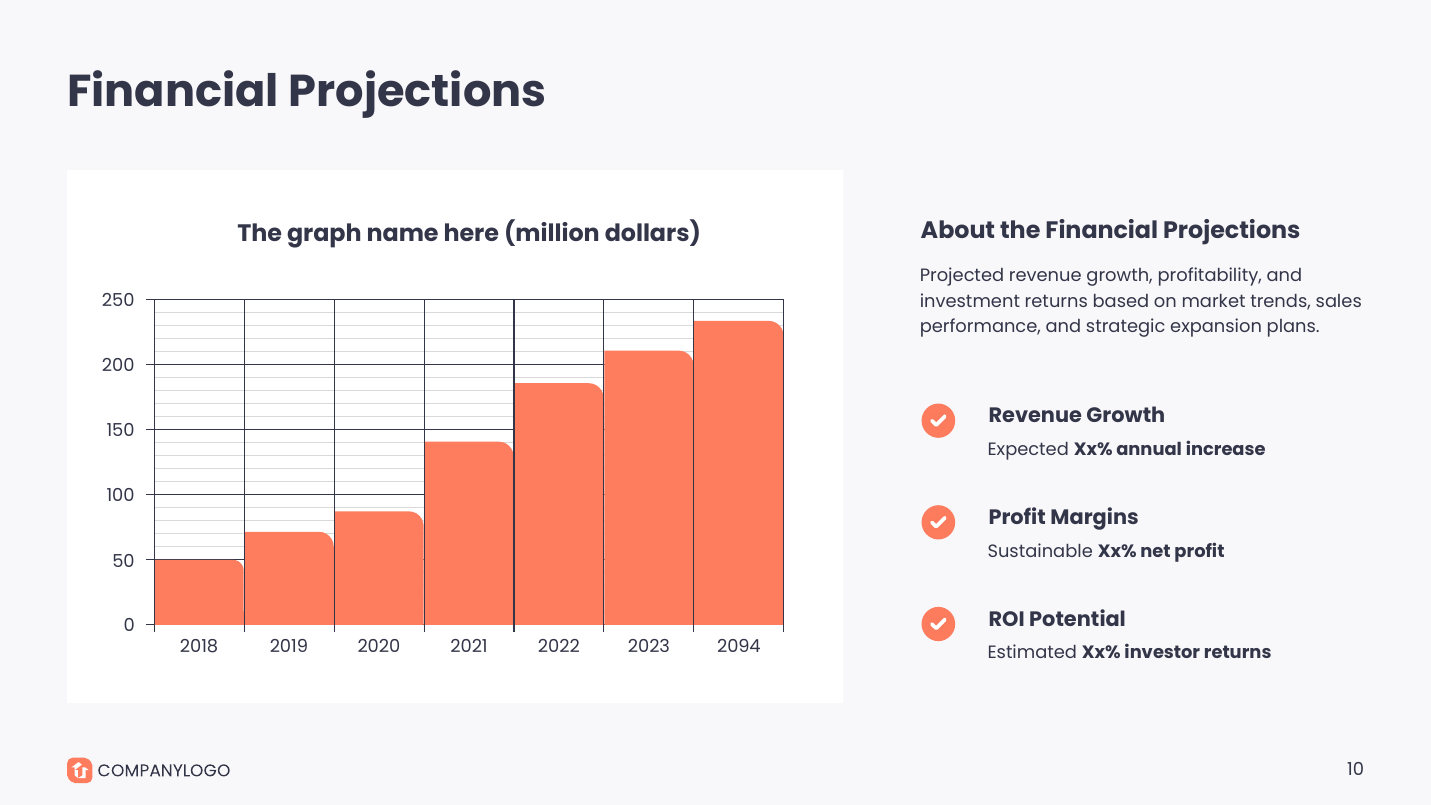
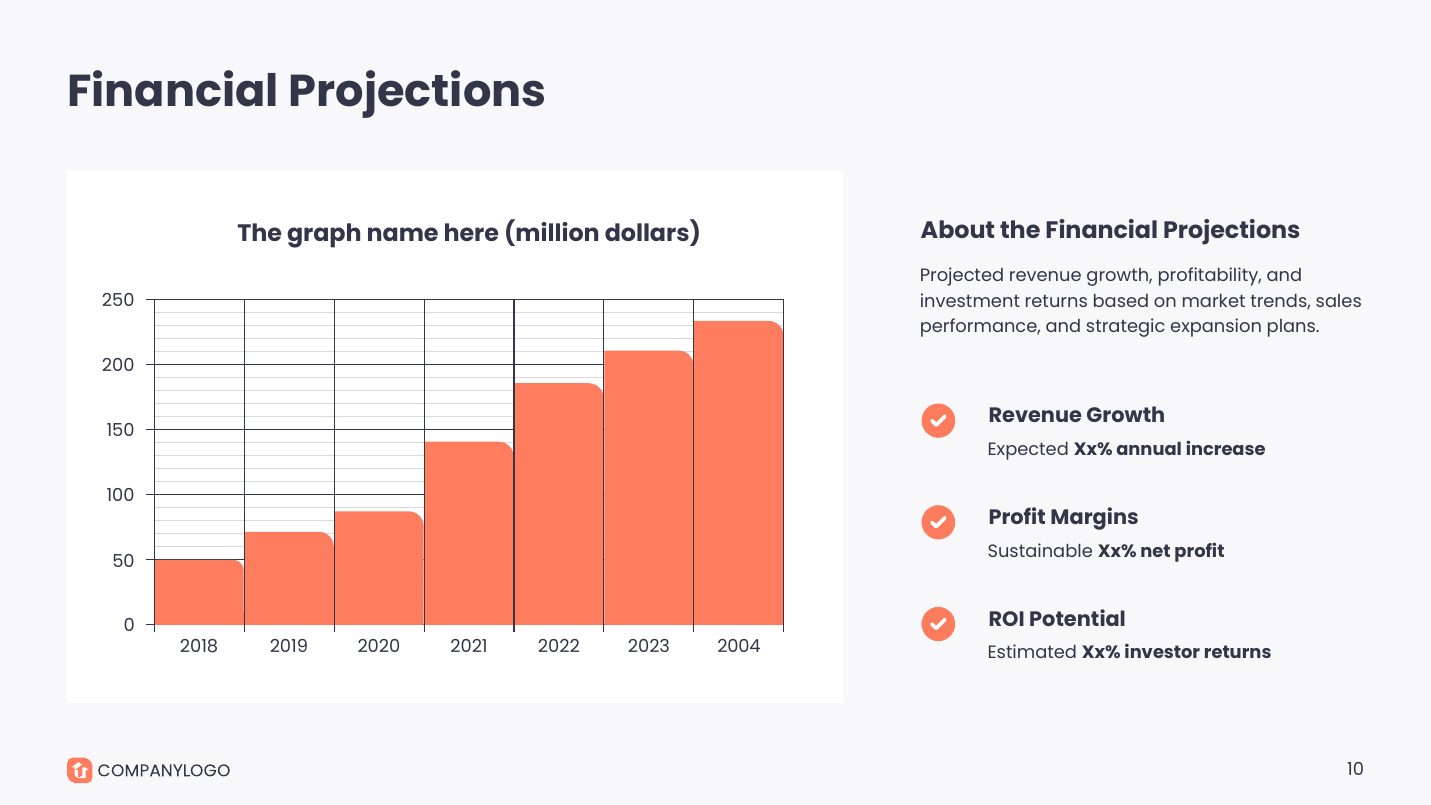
2094: 2094 -> 2004 (739, 646)
